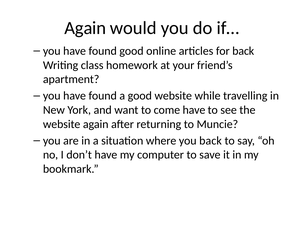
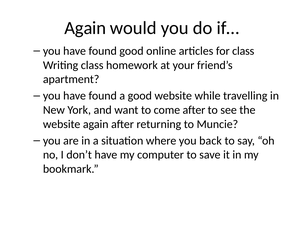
for back: back -> class (243, 51)
come have: have -> after (194, 110)
